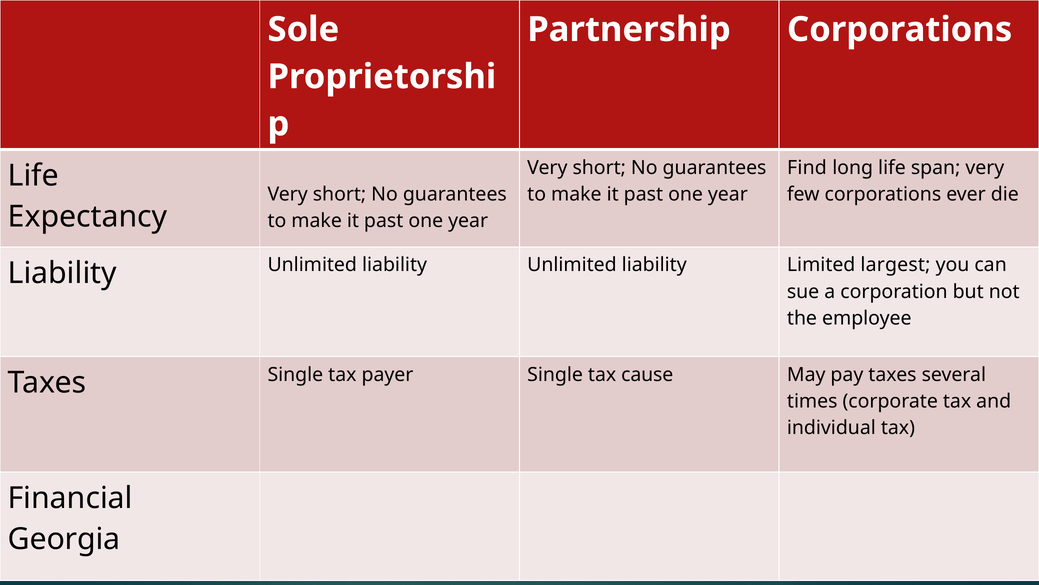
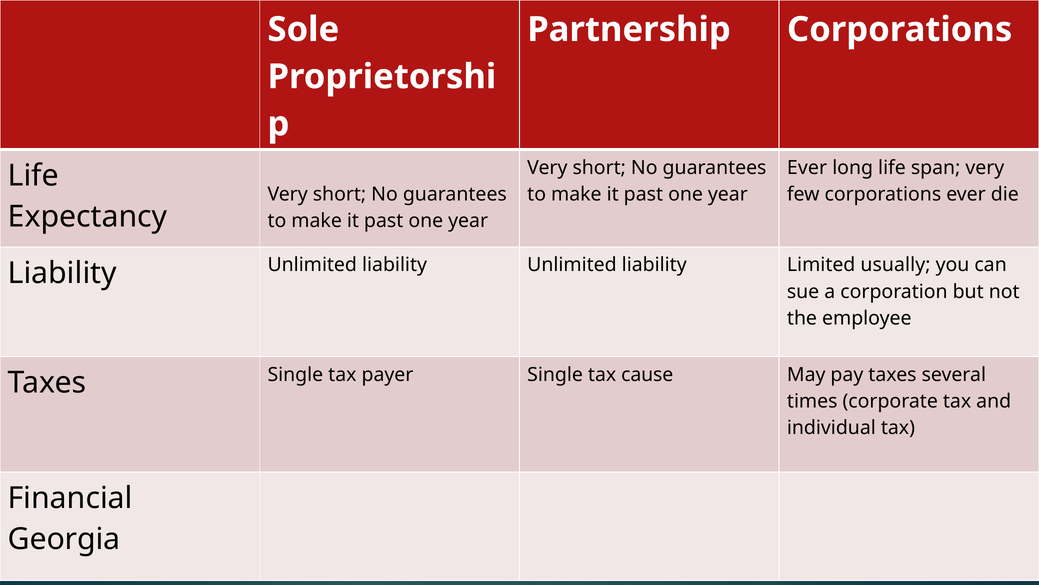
Find: Find -> Ever (807, 168)
largest: largest -> usually (895, 265)
